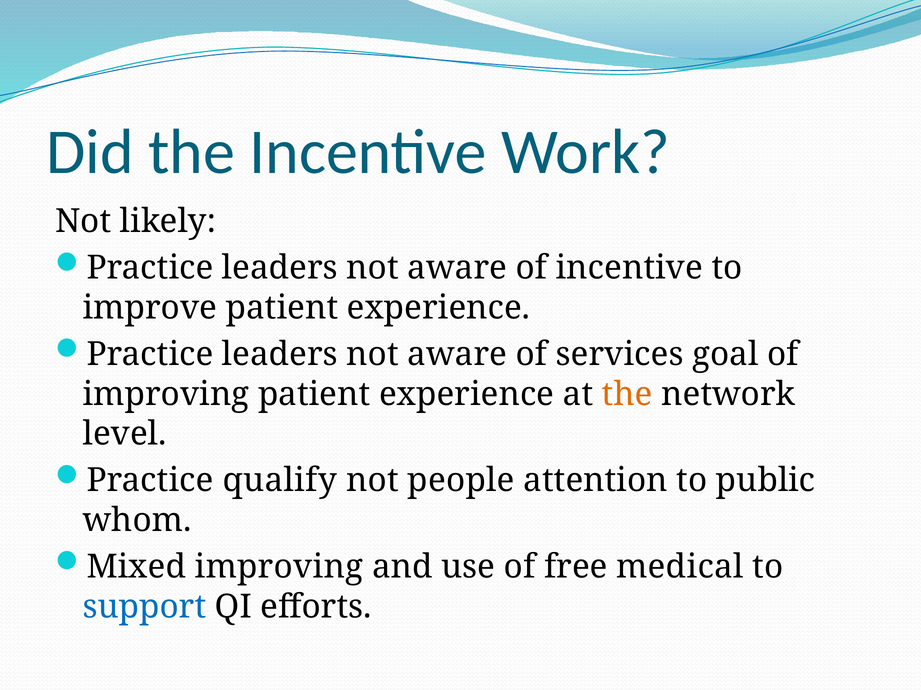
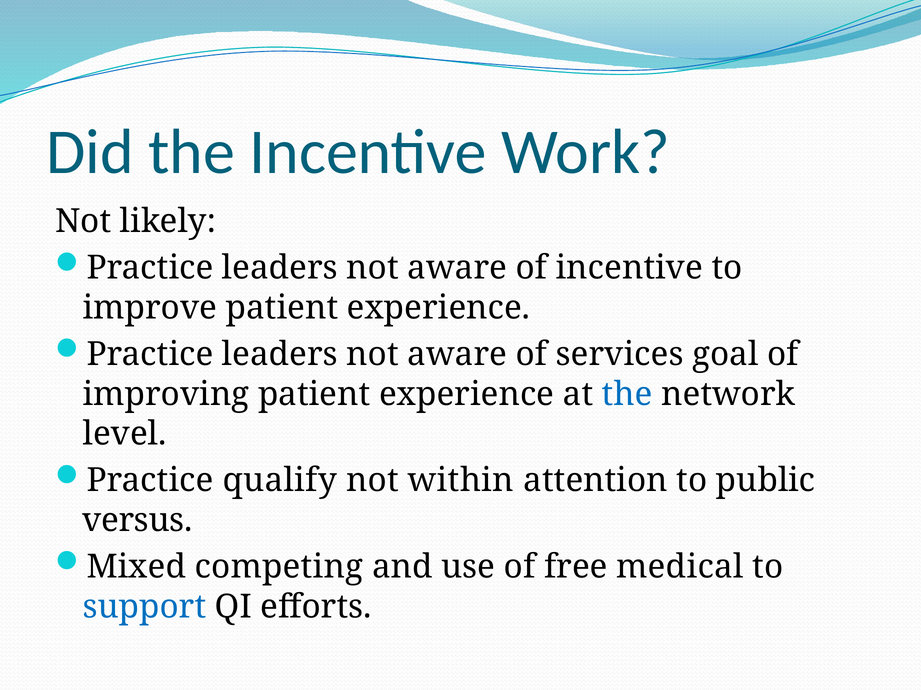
the colour: orange -> blue (627, 395)
people: people -> within (461, 481)
whom: whom -> versus (137, 521)
Mixed improving: improving -> competing (279, 567)
